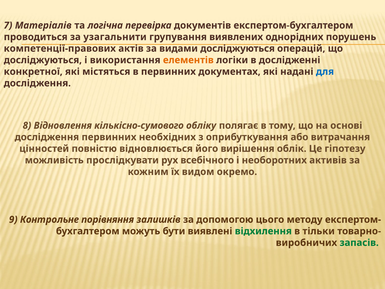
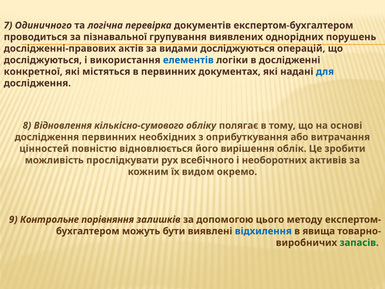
Матеріалів: Матеріалів -> Одиничного (43, 25)
узагальнити: узагальнити -> пізнавальної (115, 37)
компетенції-правових: компетенції-правових -> дослідженні-правових (60, 48)
елементів colour: orange -> blue (188, 60)
гіпотезу: гіпотезу -> зробити (345, 149)
відхилення colour: green -> blue (263, 231)
тільки: тільки -> явища (319, 231)
